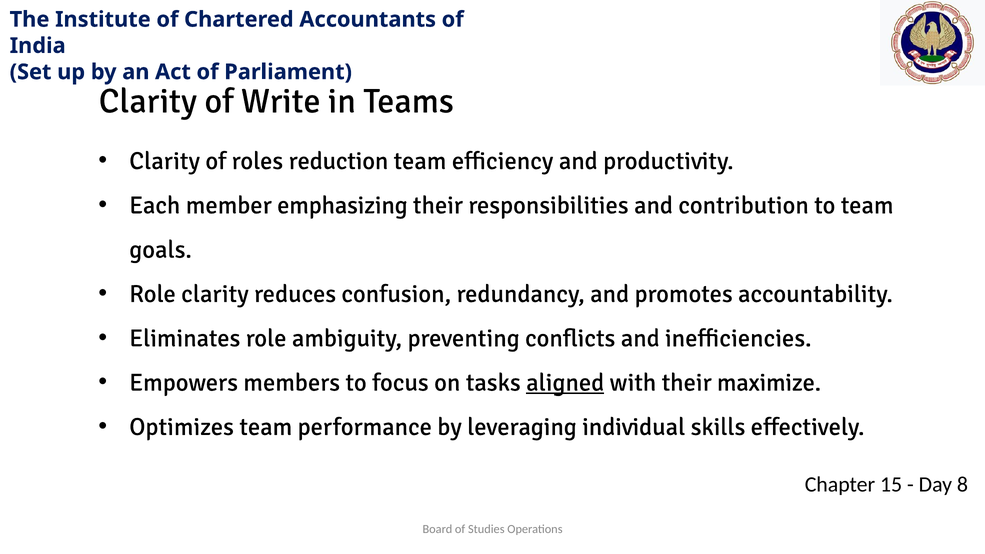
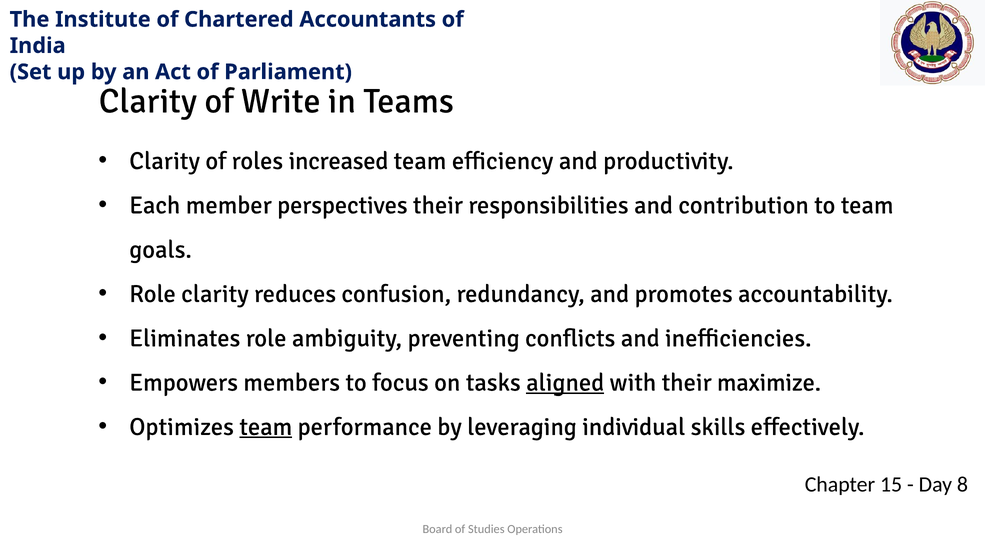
reduction: reduction -> increased (339, 161)
emphasizing: emphasizing -> perspectives (342, 205)
team underline: none -> present (266, 427)
